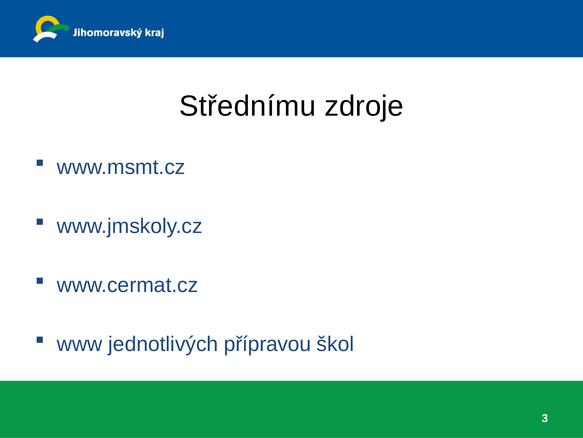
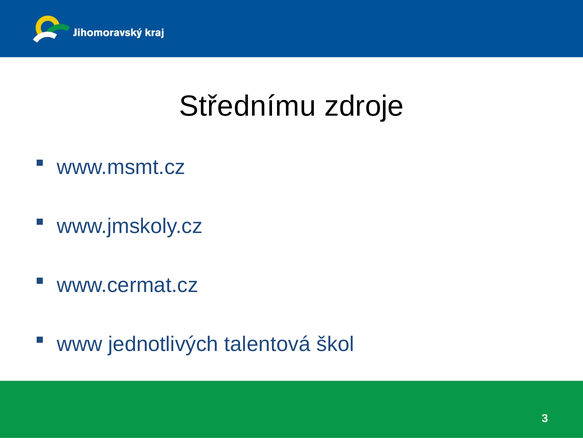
přípravou: přípravou -> talentová (267, 343)
